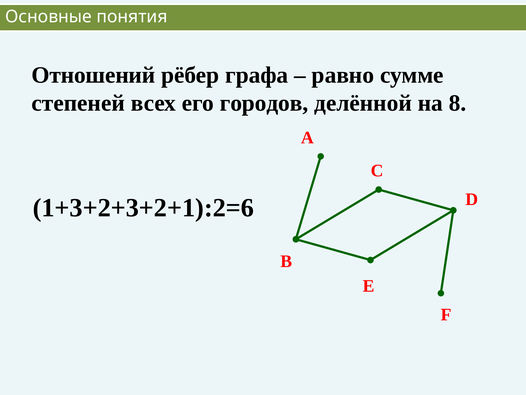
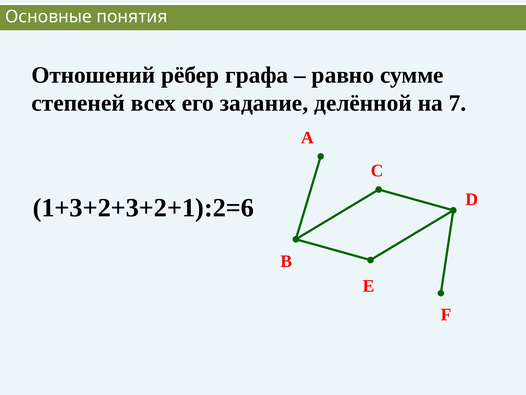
городов: городов -> задание (264, 103)
8: 8 -> 7 (458, 103)
